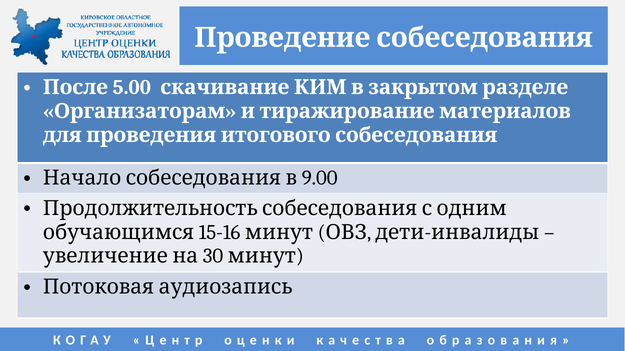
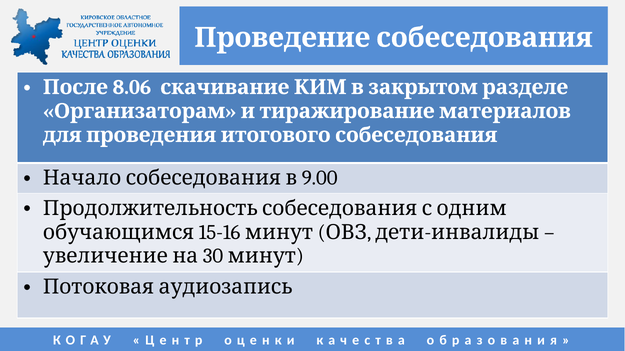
5.00: 5.00 -> 8.06 (132, 87)
